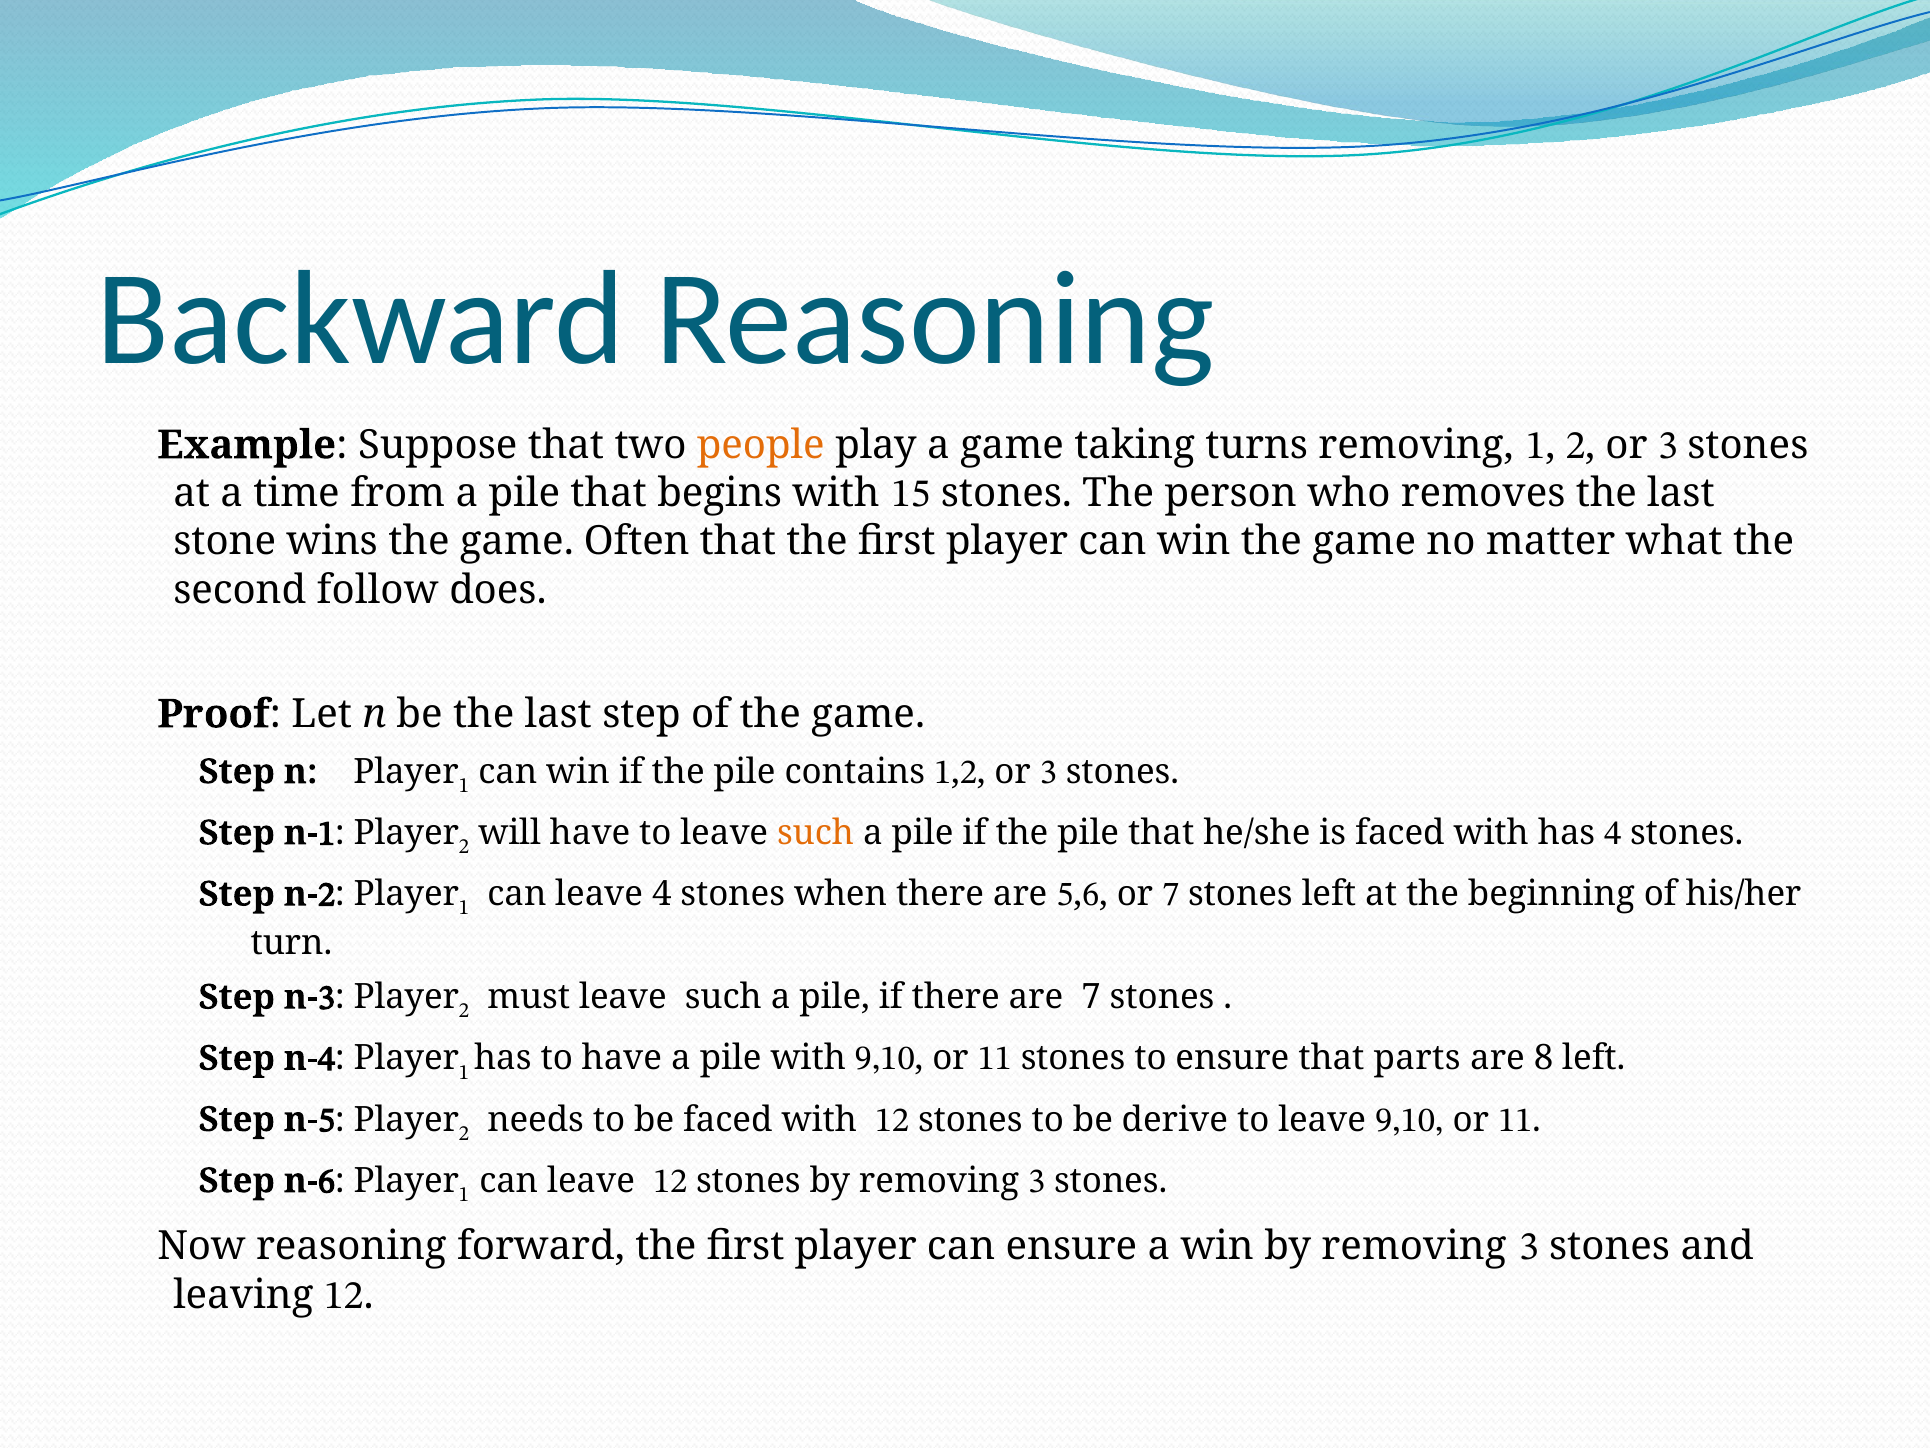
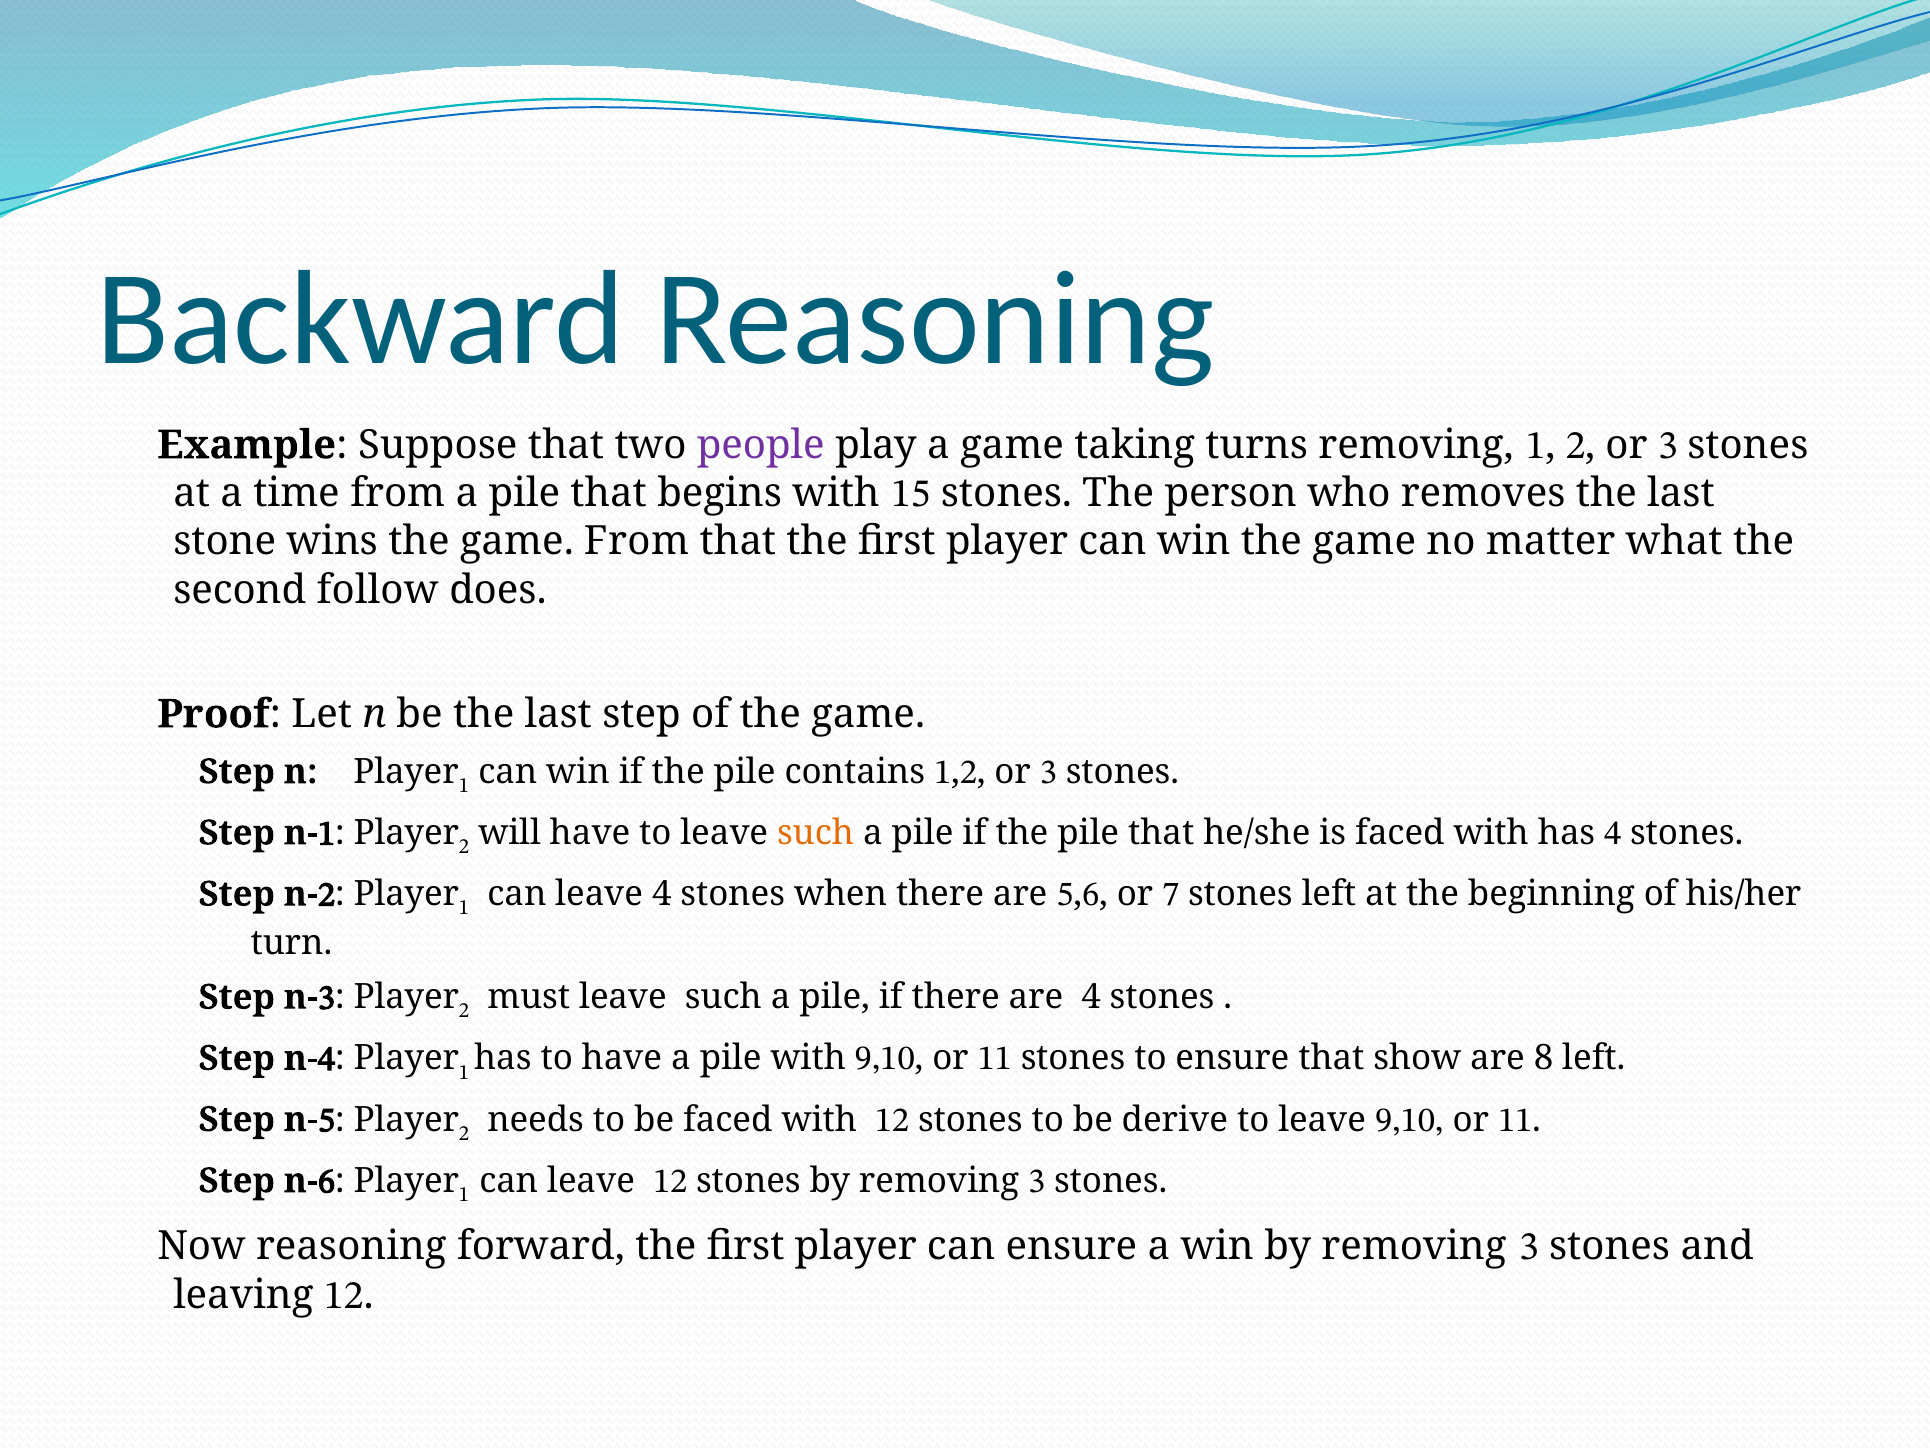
people colour: orange -> purple (761, 445)
game Often: Often -> From (636, 541)
are 7: 7 -> 4 (1091, 997)
parts: parts -> show (1417, 1058)
